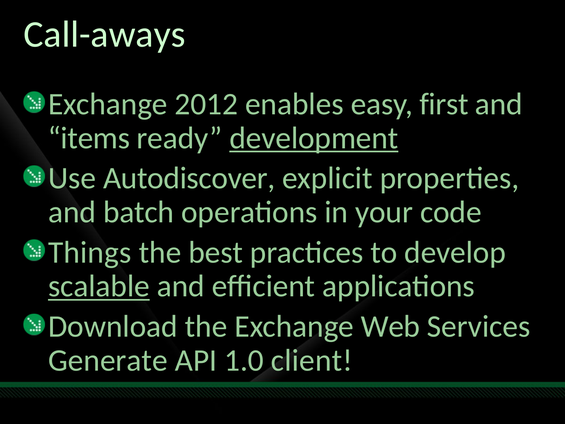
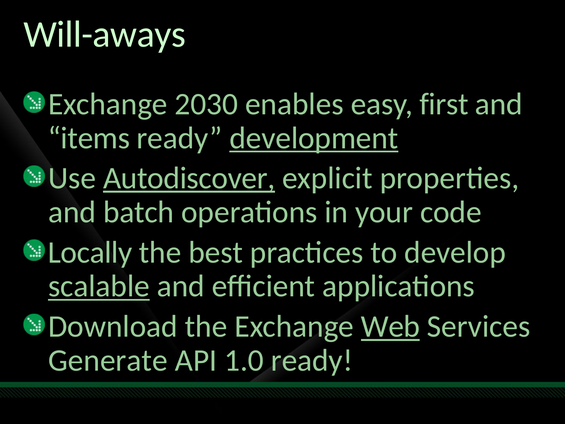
Call-aways: Call-aways -> Will-aways (105, 34)
2012: 2012 -> 2030 (206, 104)
Autodiscover underline: none -> present (189, 178)
Things: Things -> Locally (90, 252)
Web underline: none -> present (390, 326)
1.0 client: client -> ready (312, 360)
